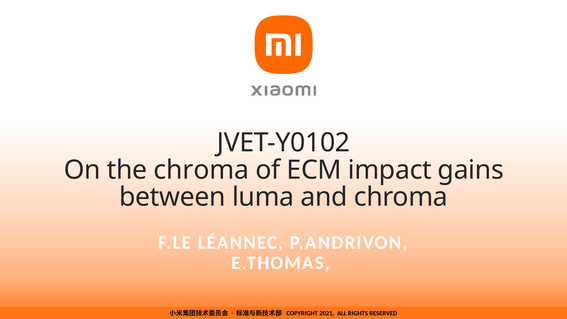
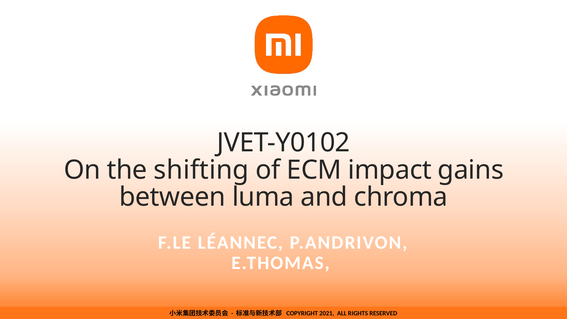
the chroma: chroma -> shifting (201, 170)
